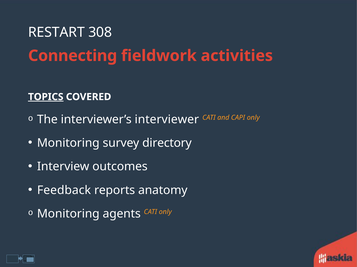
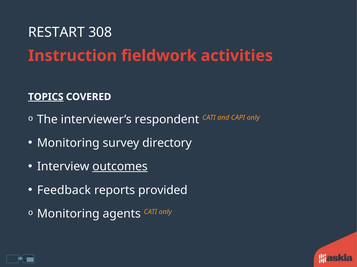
Connecting: Connecting -> Instruction (73, 56)
interviewer: interviewer -> respondent (167, 120)
outcomes underline: none -> present (120, 167)
anatomy: anatomy -> provided (163, 191)
